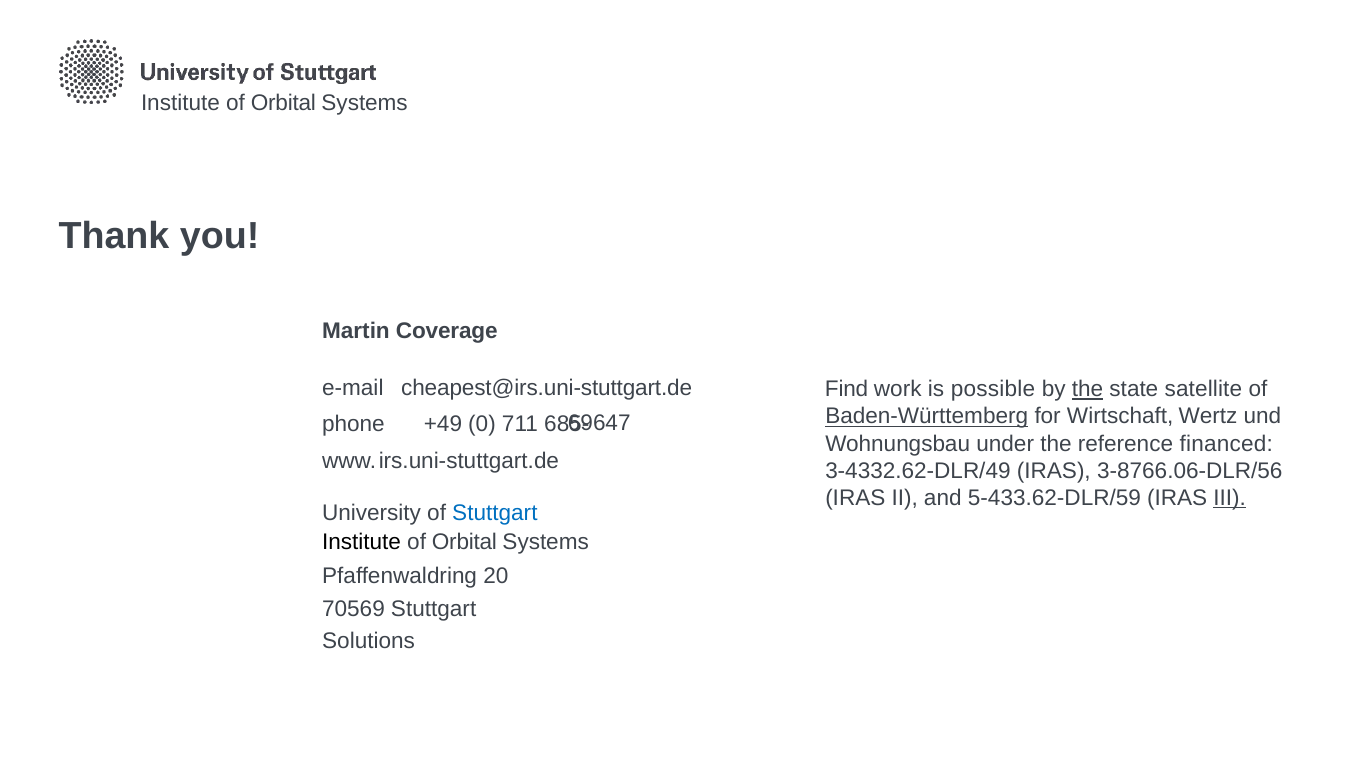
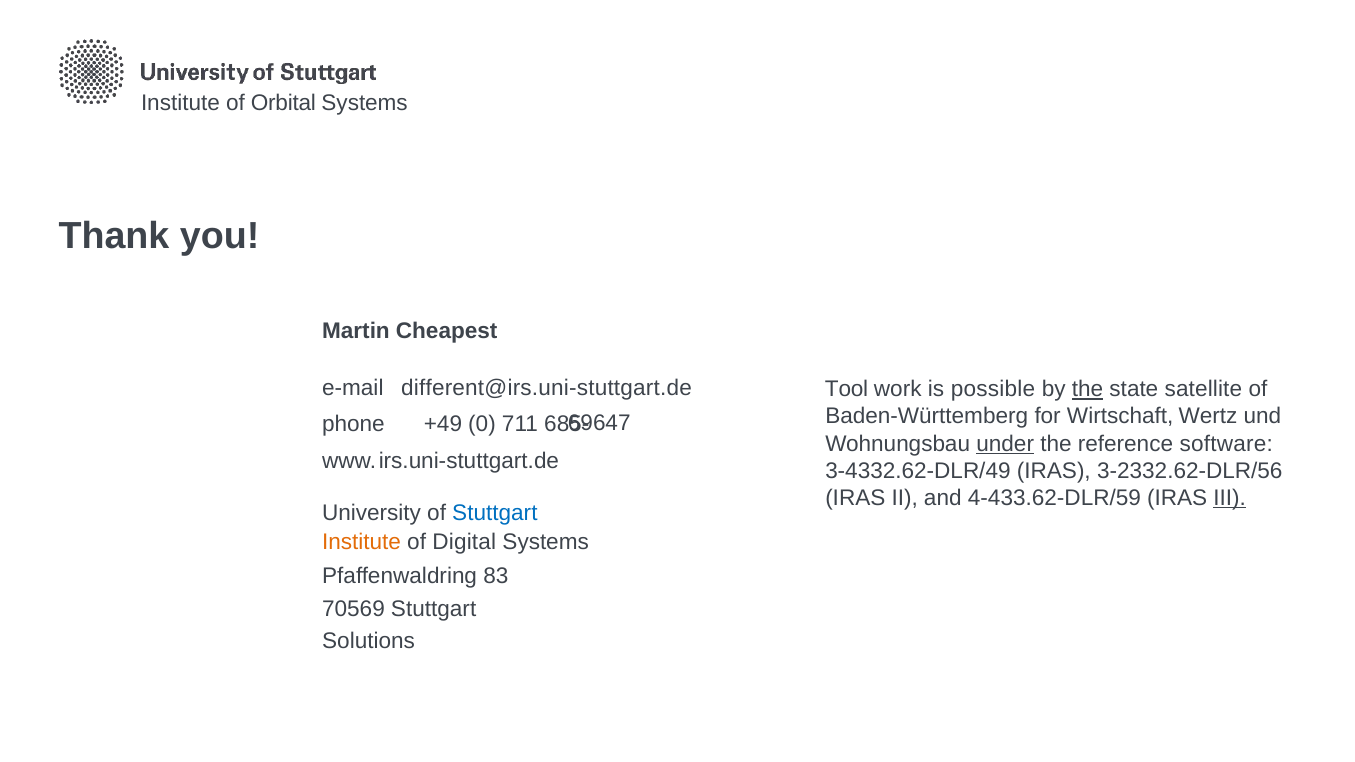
Coverage: Coverage -> Cheapest (447, 331)
cheapest@irs.uni-stuttgart.de: cheapest@irs.uni-stuttgart.de -> different@irs.uni-stuttgart.de (546, 388)
Find: Find -> Tool (847, 390)
Baden-Württemberg underline: present -> none (927, 417)
under underline: none -> present (1005, 444)
financed: financed -> software (1226, 444)
3-8766.06-DLR/56: 3-8766.06-DLR/56 -> 3-2332.62-DLR/56 (1190, 471)
5-433.62-DLR/59: 5-433.62-DLR/59 -> 4-433.62-DLR/59 (1054, 498)
Institute colour: black -> orange (362, 542)
Orbital: Orbital -> Digital (464, 542)
20: 20 -> 83 (496, 576)
